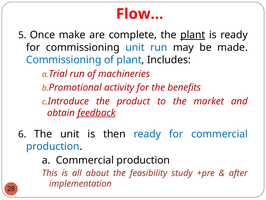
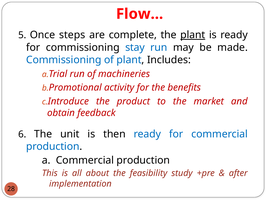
make: make -> steps (72, 35)
commissioning unit: unit -> stay (135, 47)
feedback underline: present -> none (96, 113)
